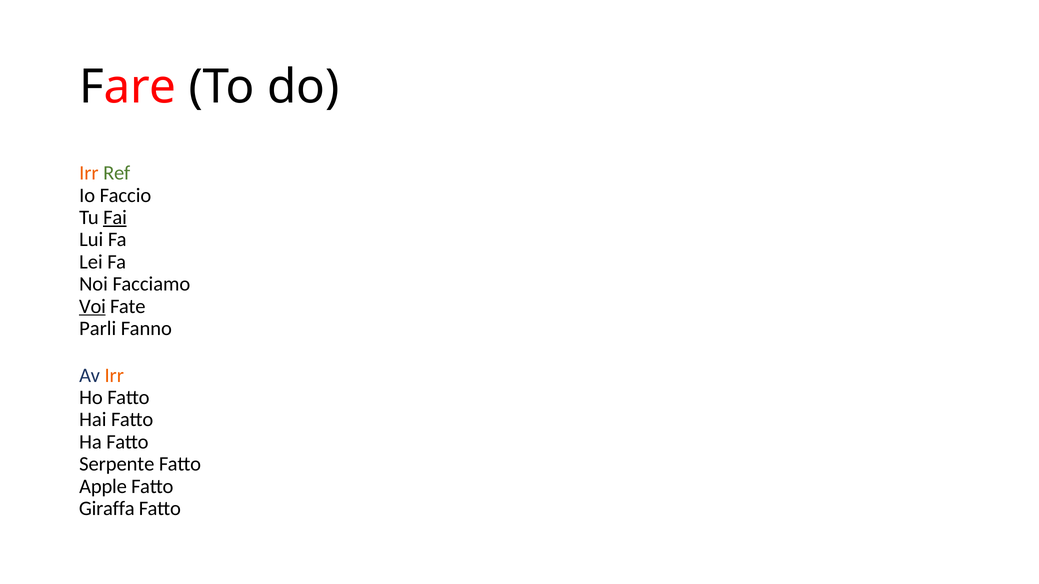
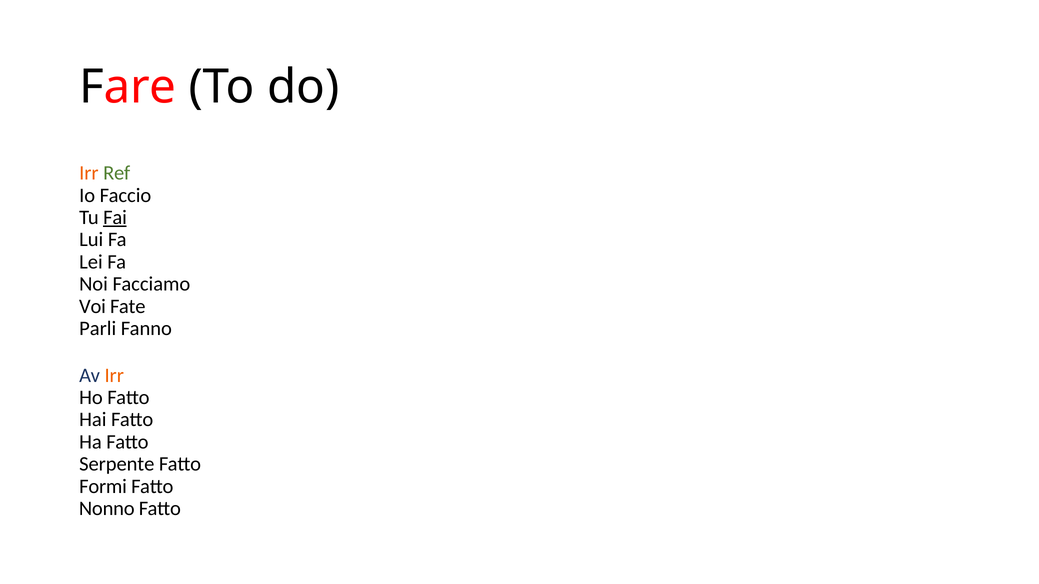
Voi underline: present -> none (92, 307)
Apple: Apple -> Formi (103, 487)
Giraffa: Giraffa -> Nonno (107, 509)
